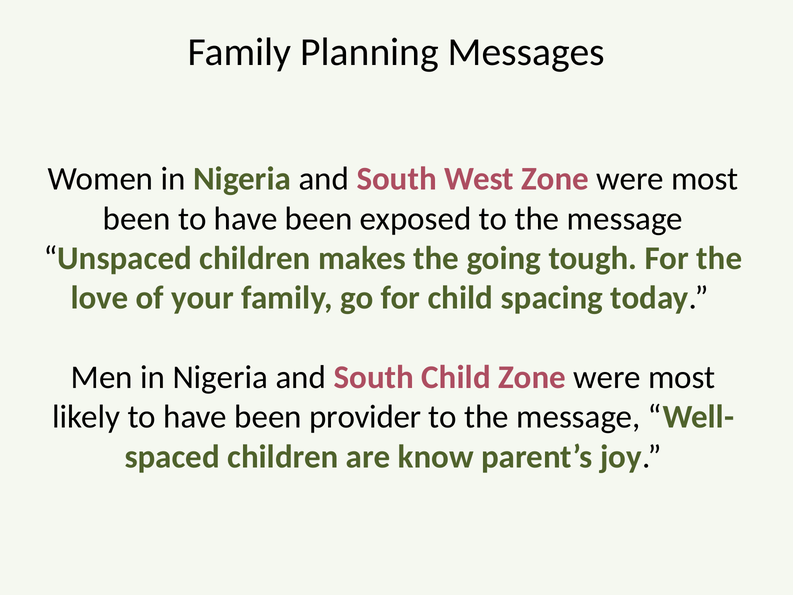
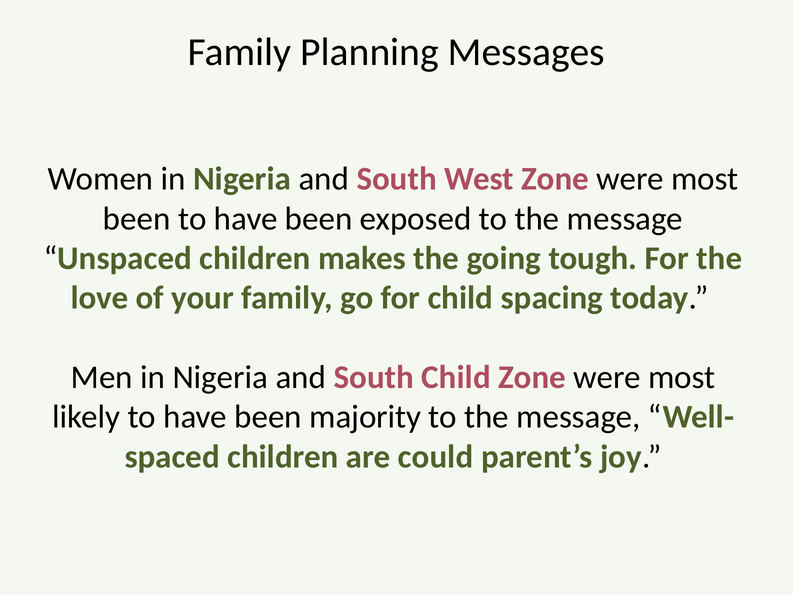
provider: provider -> majority (365, 417)
know: know -> could (436, 456)
